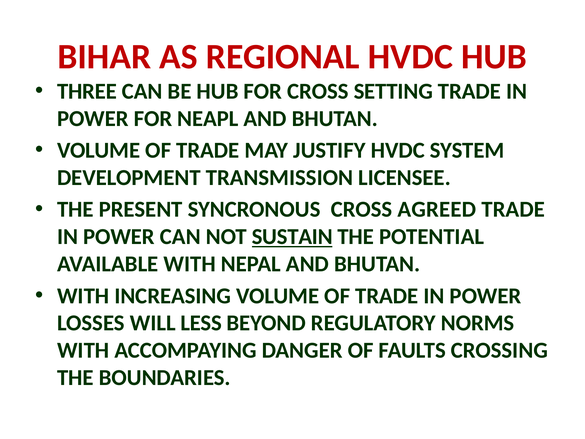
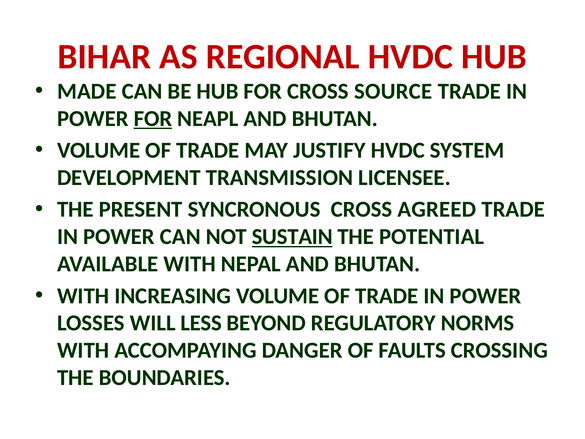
THREE: THREE -> MADE (87, 91)
SETTING: SETTING -> SOURCE (393, 91)
FOR underline: none -> present (153, 118)
